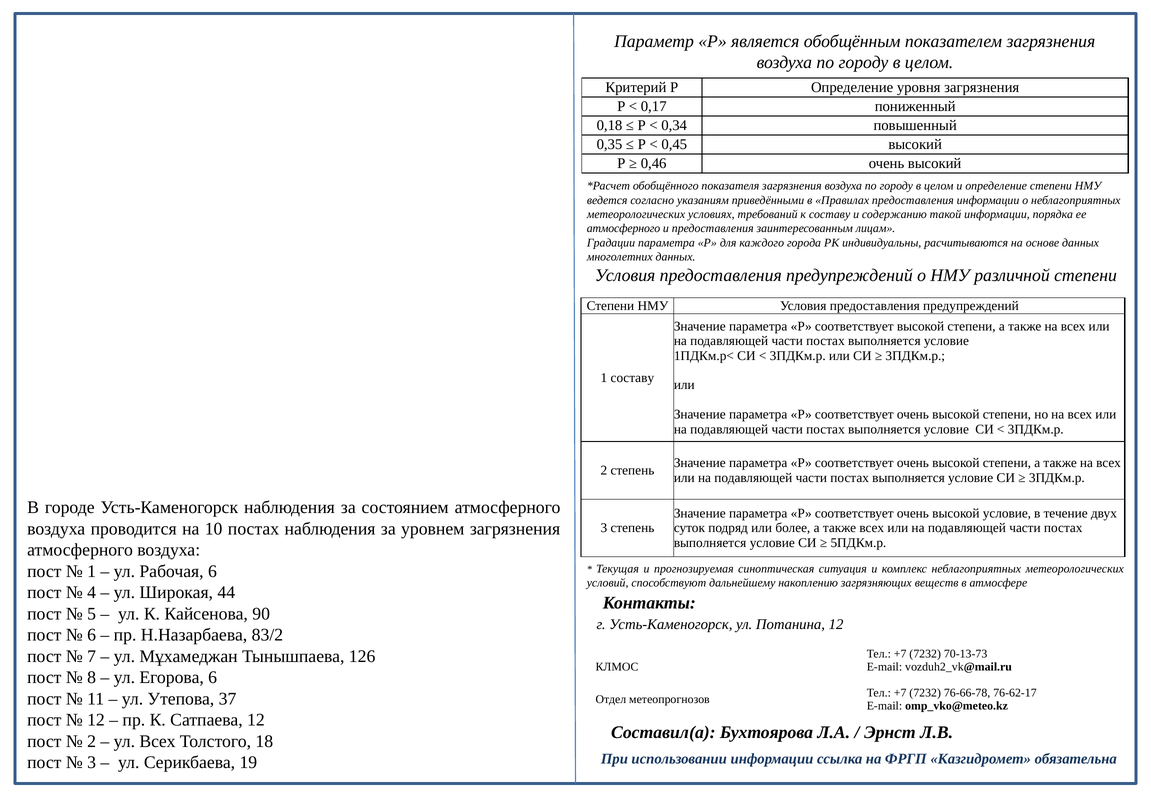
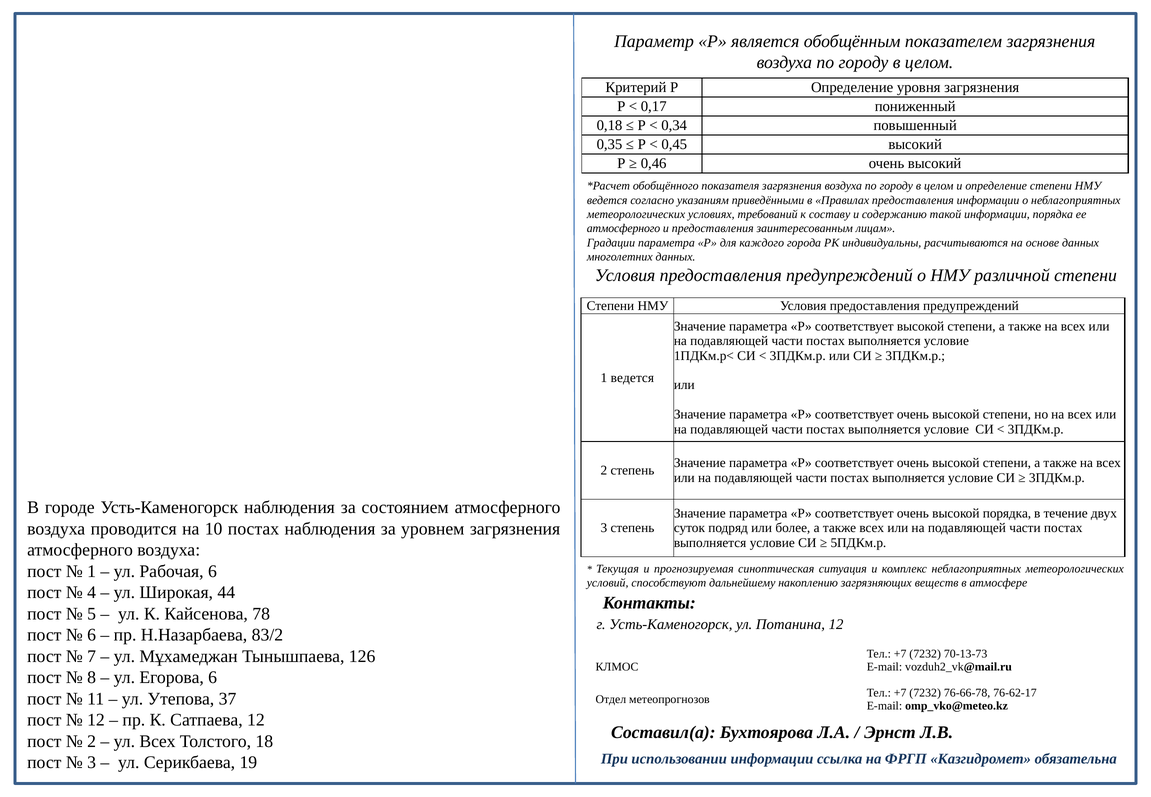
1 составу: составу -> ведется (632, 378)
высокой условие: условие -> порядка (1007, 513)
90: 90 -> 78 (261, 614)
